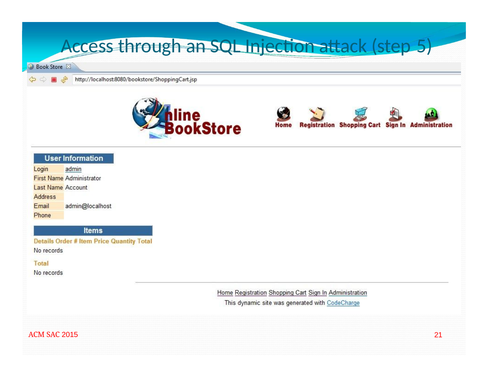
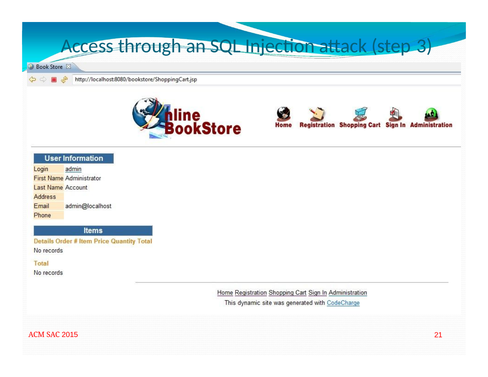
5: 5 -> 3 (425, 46)
